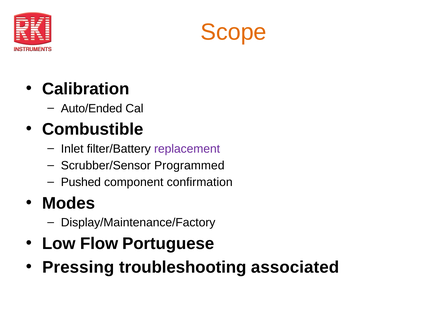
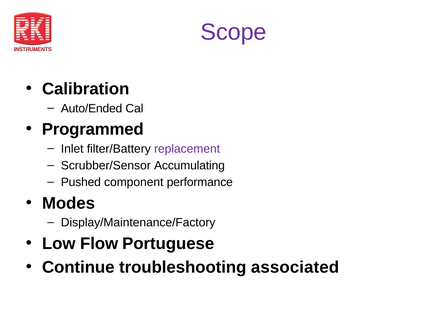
Scope colour: orange -> purple (234, 32)
Combustible: Combustible -> Programmed (93, 129)
Programmed: Programmed -> Accumulating (189, 165)
confirmation: confirmation -> performance (200, 182)
Pressing: Pressing -> Continue (78, 267)
